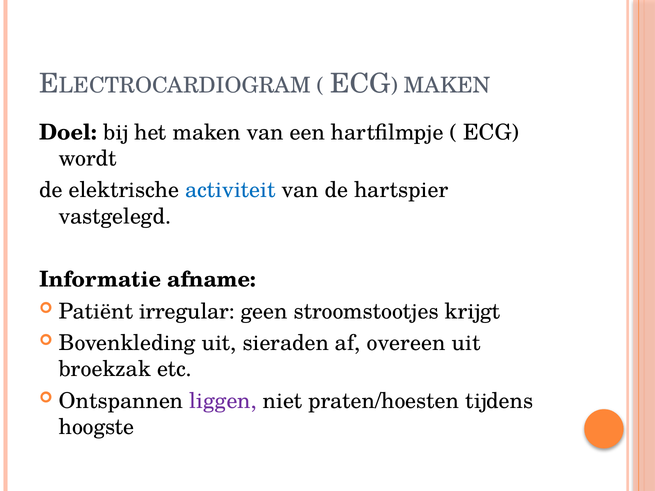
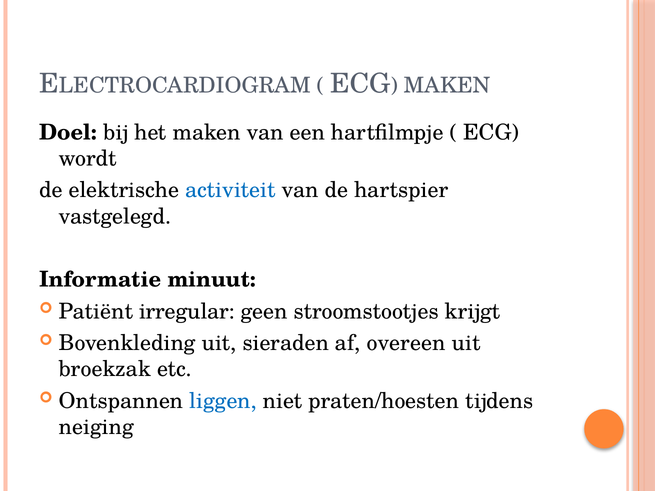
afname: afname -> minuut (212, 280)
liggen colour: purple -> blue (223, 401)
hoogste: hoogste -> neiging (96, 427)
